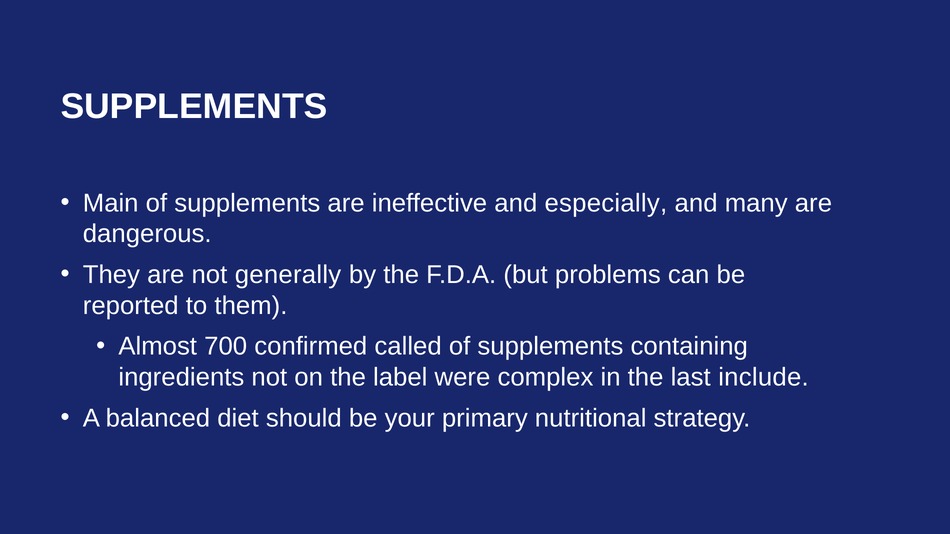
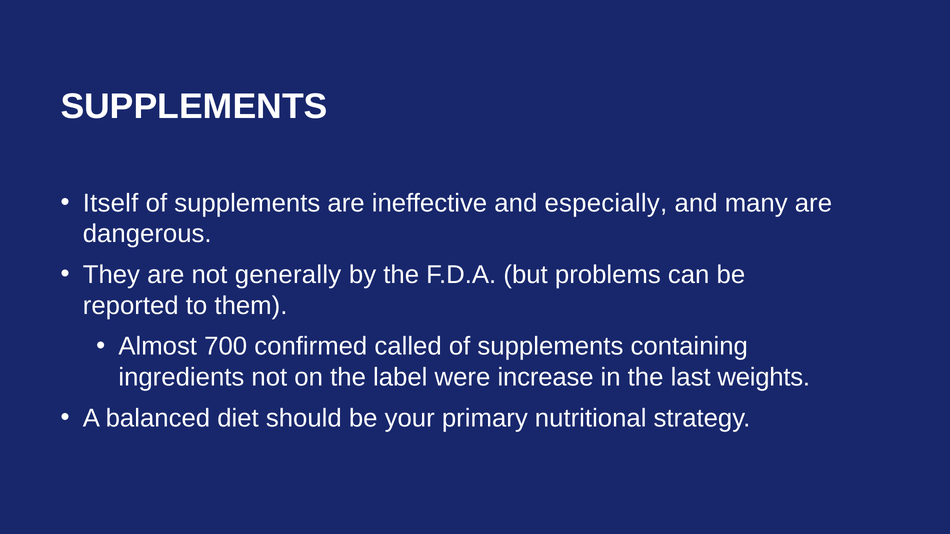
Main: Main -> Itself (111, 203)
complex: complex -> increase (546, 378)
include: include -> weights (764, 378)
